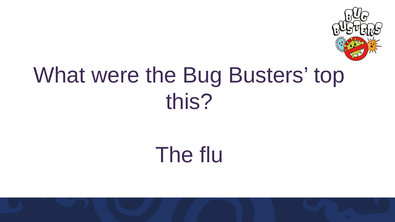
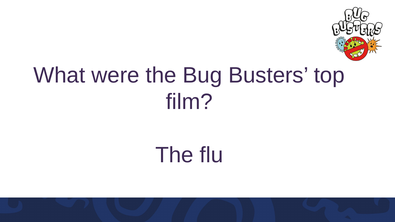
this: this -> film (189, 102)
